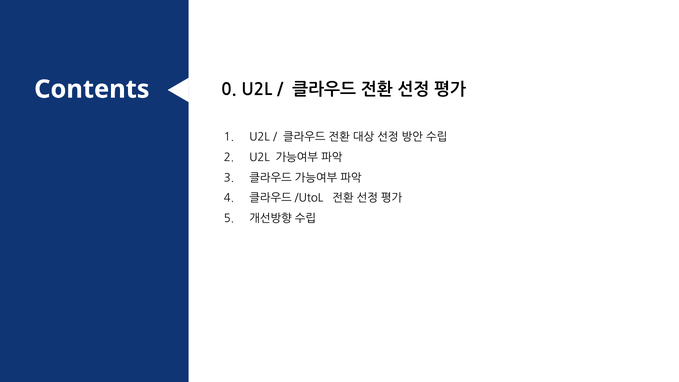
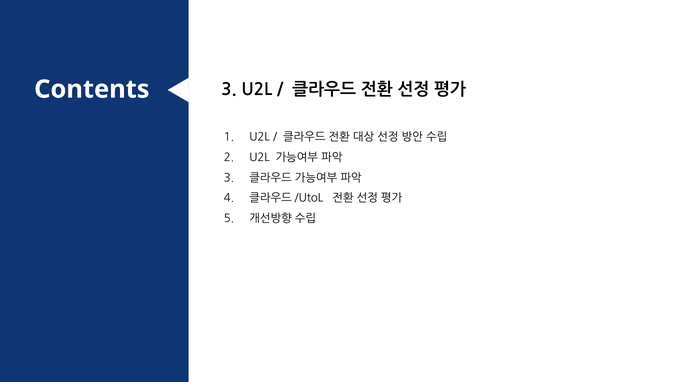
0: 0 -> 3 (229, 90)
